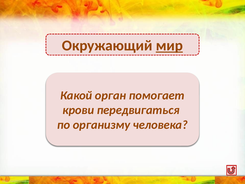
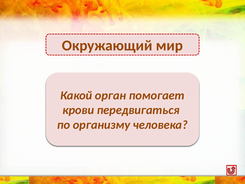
мир underline: present -> none (169, 46)
